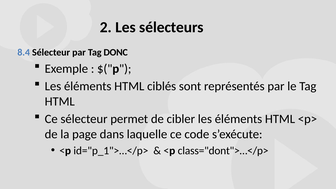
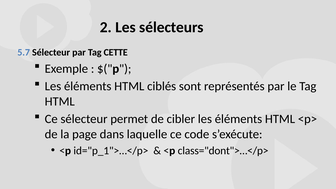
8.4: 8.4 -> 5.7 (24, 52)
DONC: DONC -> CETTE (116, 52)
